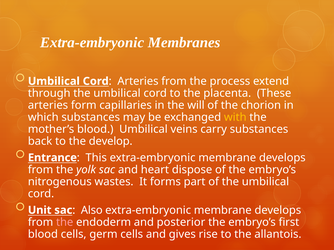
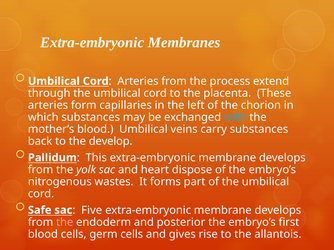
will: will -> left (196, 105)
with colour: yellow -> light blue (235, 117)
Entrance: Entrance -> Pallidum (52, 158)
Unit: Unit -> Safe (40, 211)
Also: Also -> Five (92, 211)
